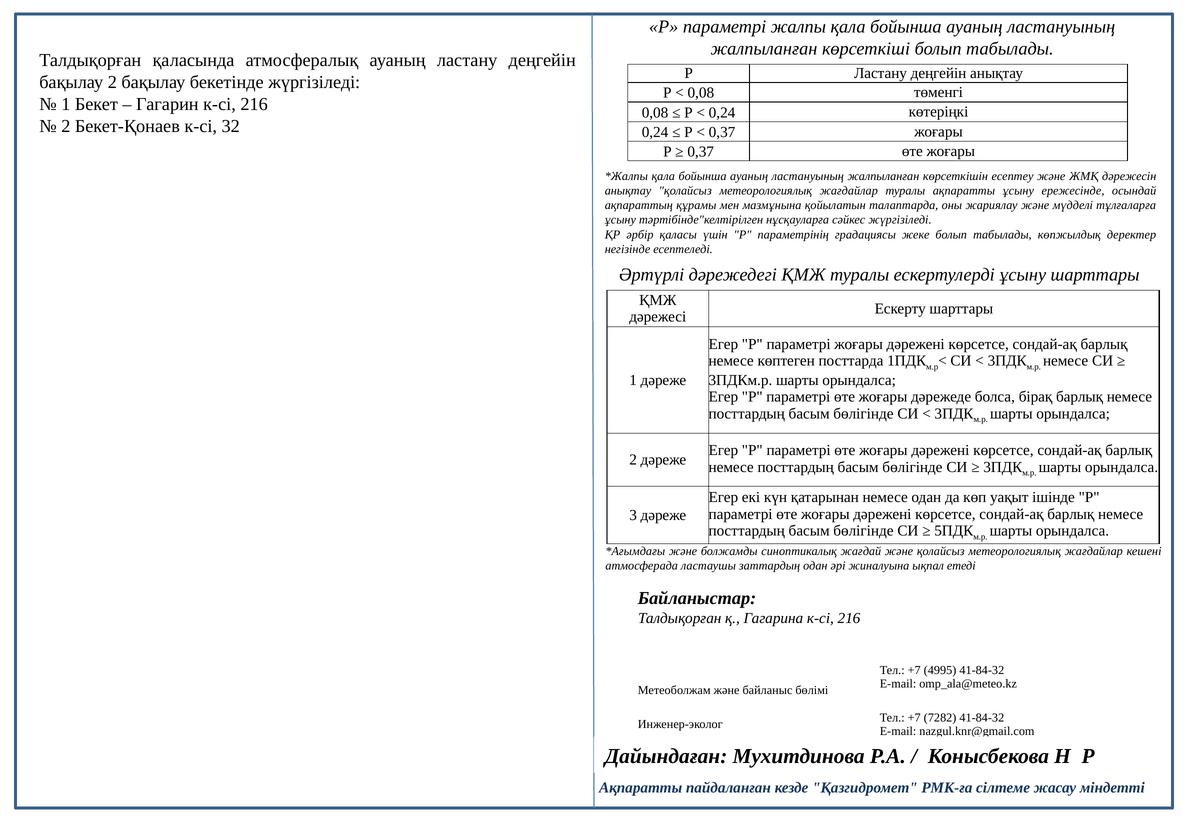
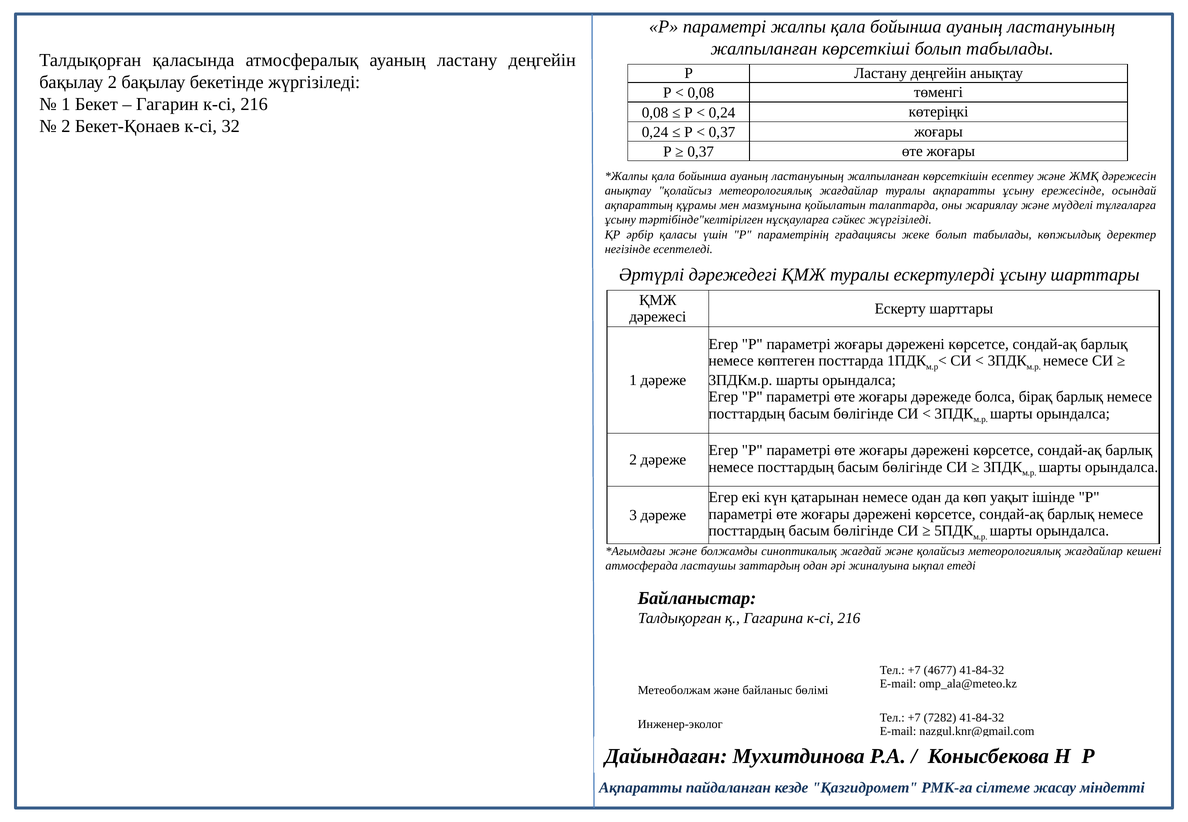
4995: 4995 -> 4677 (940, 671)
